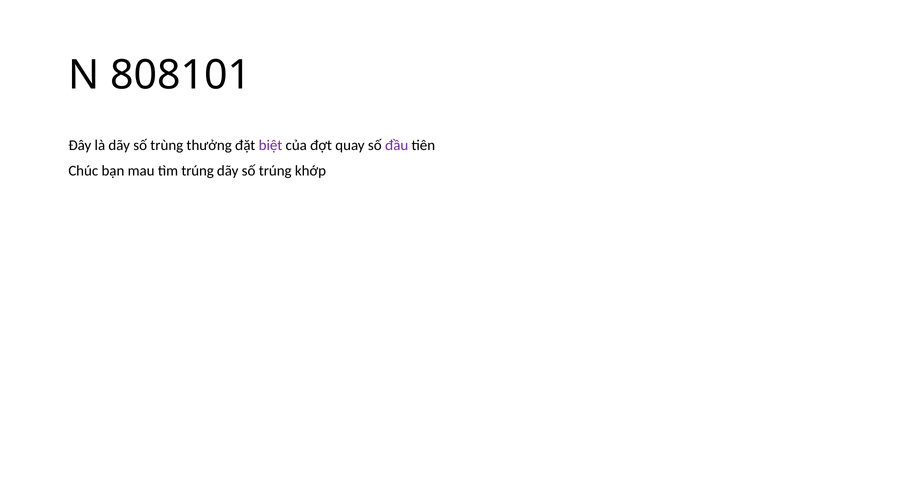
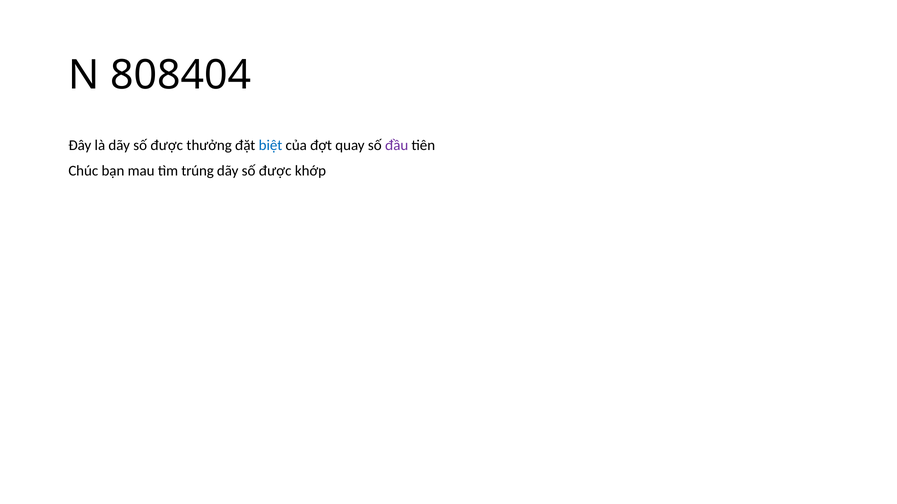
808101: 808101 -> 808404 (181, 75)
là dãy số trùng: trùng -> được (167, 146)
biệt colour: purple -> blue (271, 146)
trúng: trúng -> được (275, 171)
